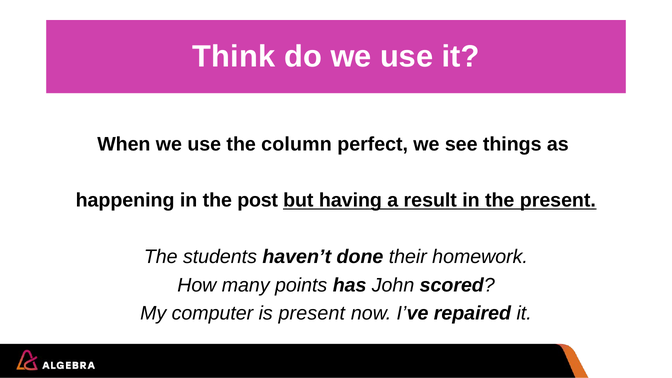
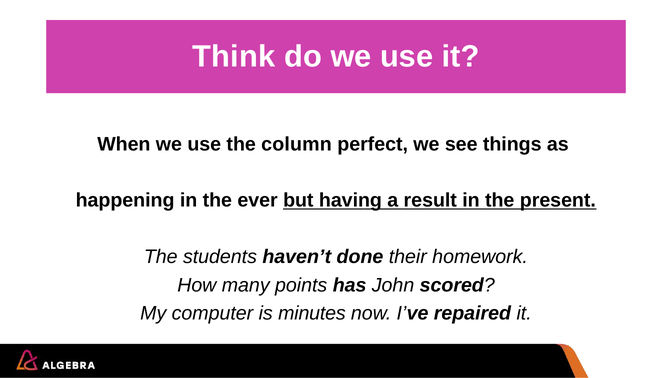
post: post -> ever (258, 201)
is present: present -> minutes (312, 313)
